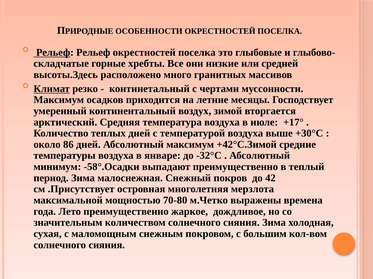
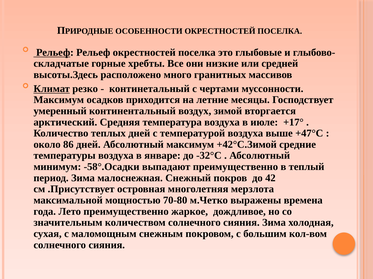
+30°С: +30°С -> +47°С (309, 134)
